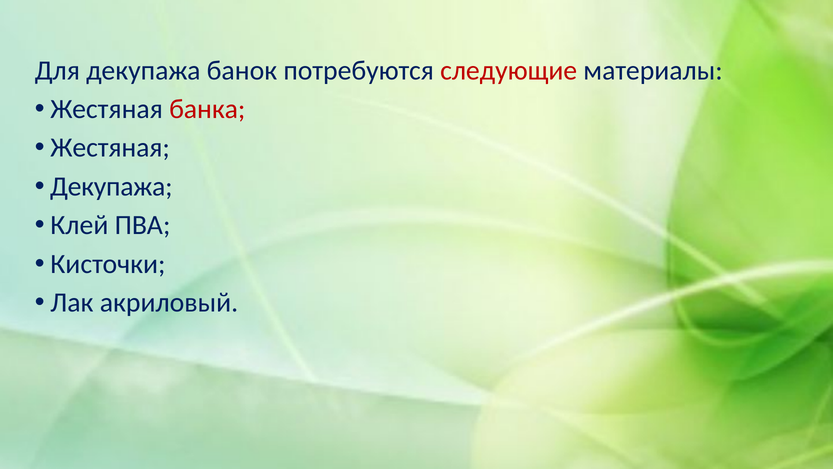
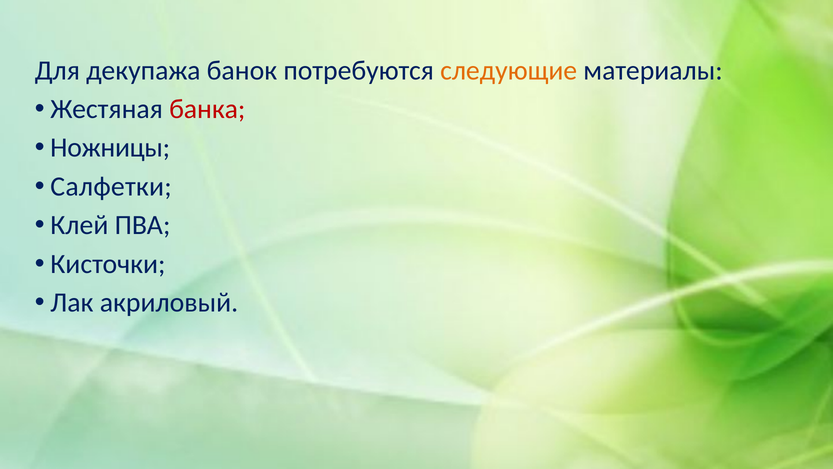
следующие colour: red -> orange (509, 70)
Жестяная: Жестяная -> Ножницы (110, 148)
Декупажа: Декупажа -> Салфетки (111, 186)
